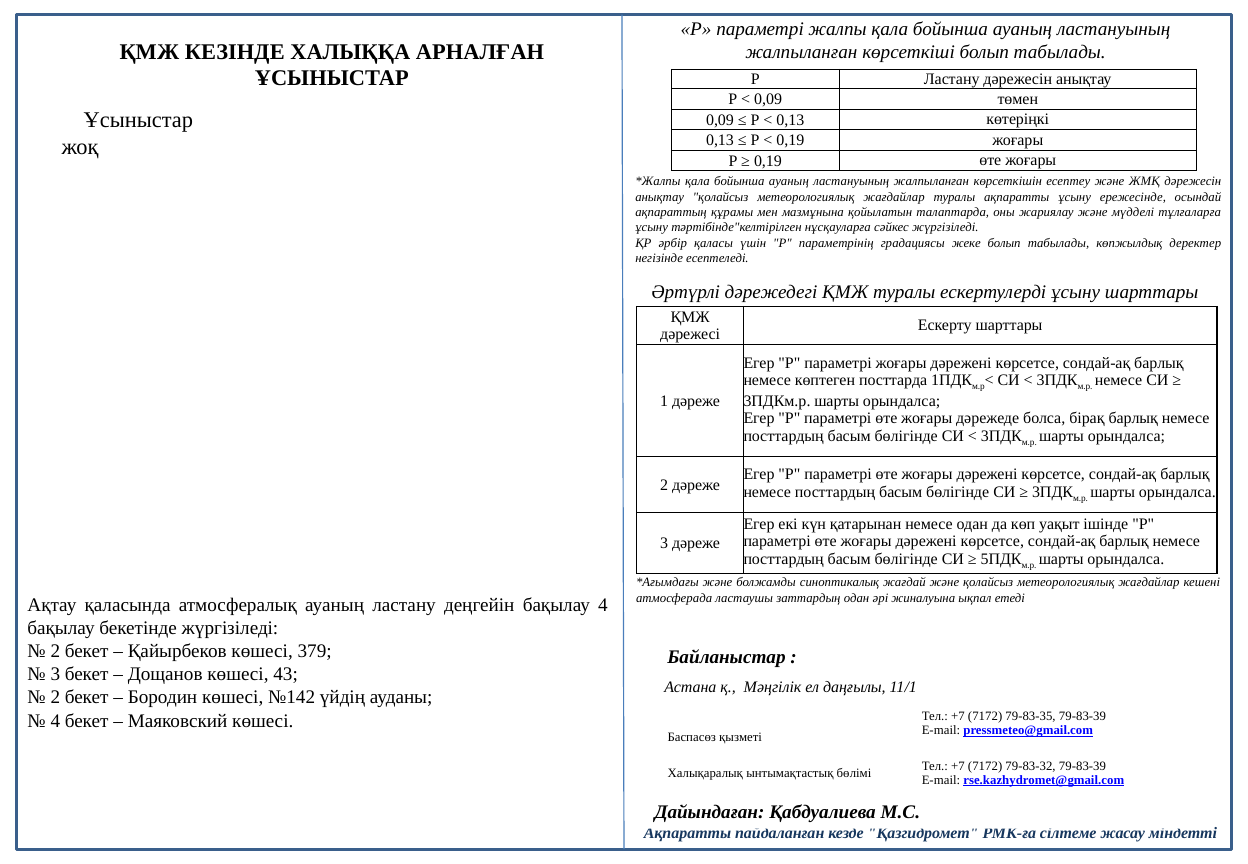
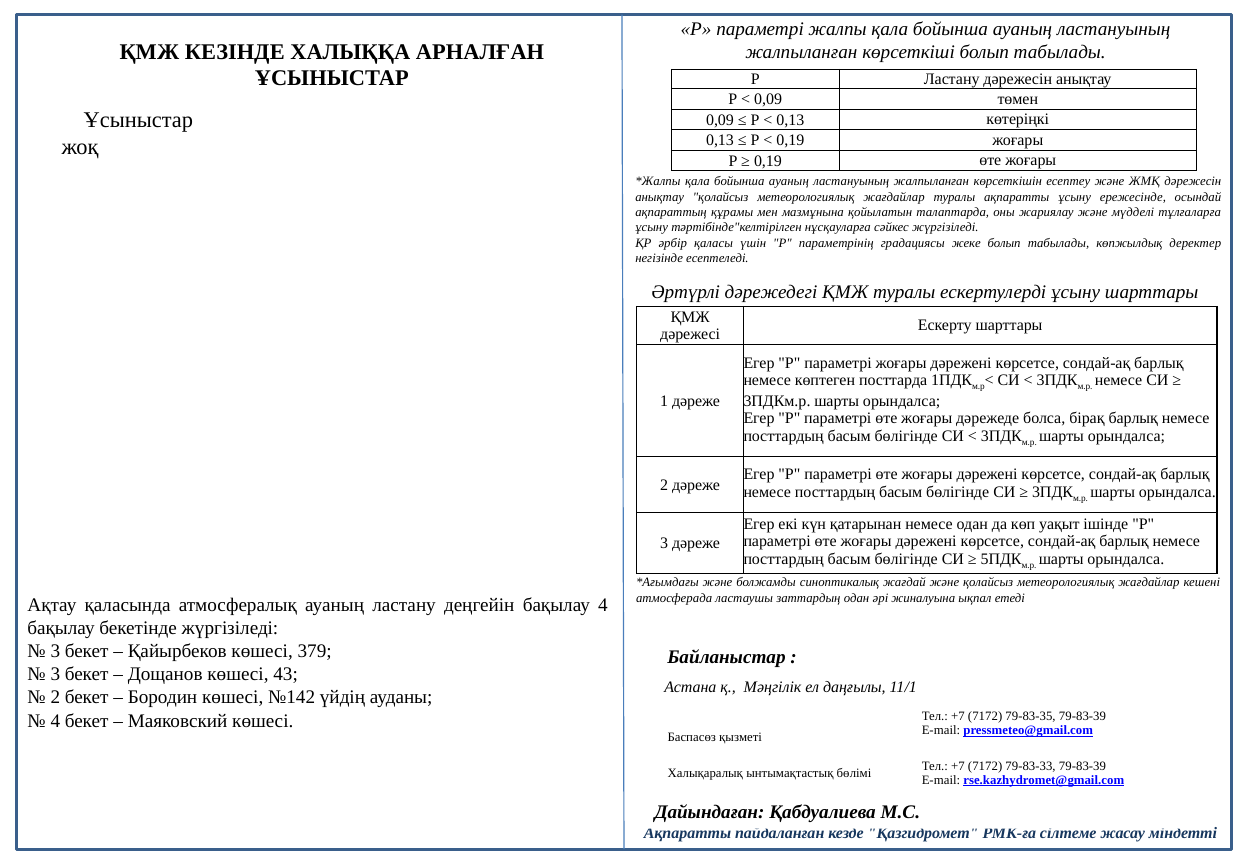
2: 2 -> 3 (55, 652)
79-83-32: 79-83-32 -> 79-83-33 (1031, 766)
